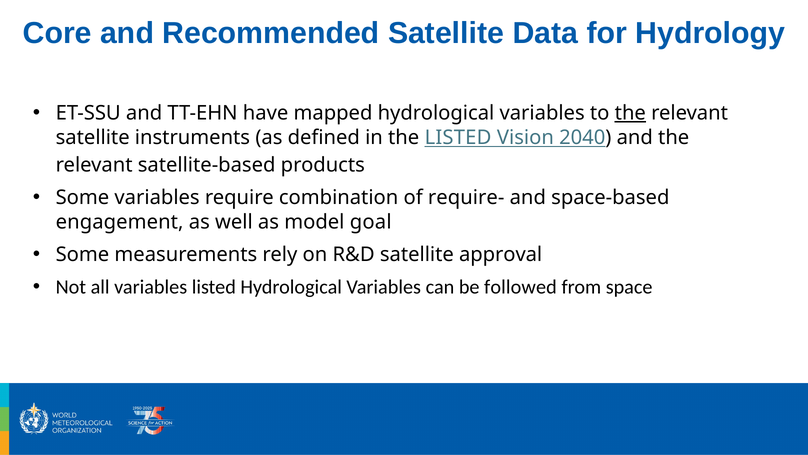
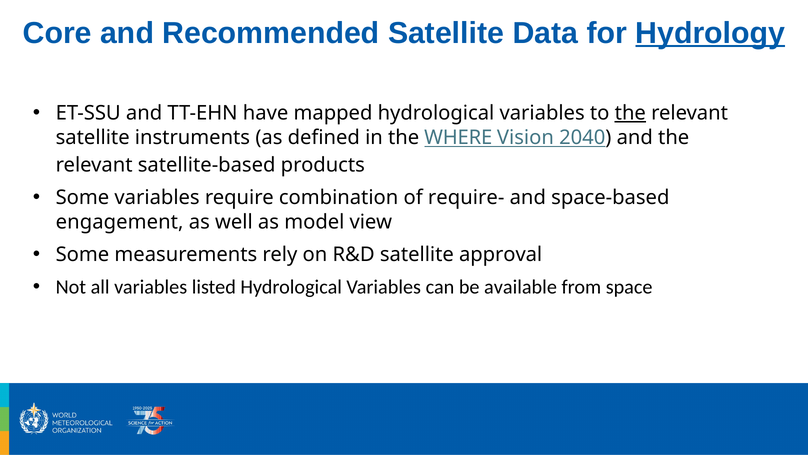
Hydrology underline: none -> present (710, 33)
the LISTED: LISTED -> WHERE (458, 137)
goal: goal -> view (371, 222)
followed: followed -> available (521, 287)
